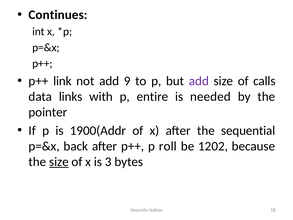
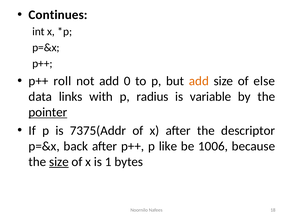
link: link -> roll (62, 81)
9: 9 -> 0 (127, 81)
add colour: purple -> orange (199, 81)
calls: calls -> else (264, 81)
entire: entire -> radius (152, 97)
needed: needed -> variable (211, 97)
pointer underline: none -> present (48, 112)
1900(Addr: 1900(Addr -> 7375(Addr (98, 130)
sequential: sequential -> descriptor (248, 130)
roll: roll -> like (168, 146)
1202: 1202 -> 1006 (213, 146)
3: 3 -> 1 (108, 162)
